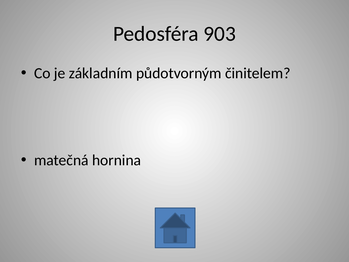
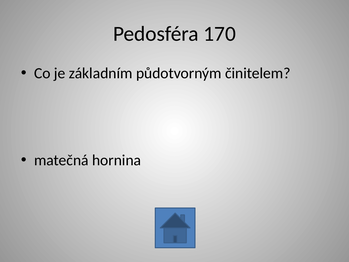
903: 903 -> 170 (220, 34)
